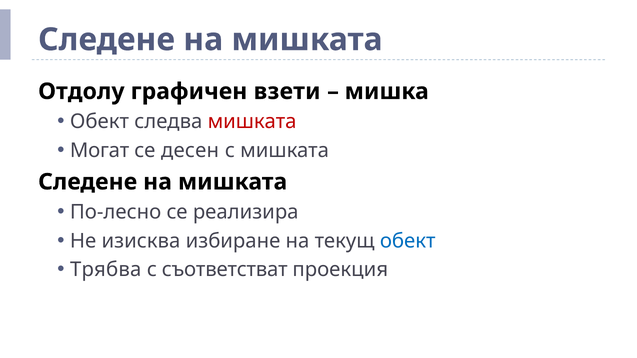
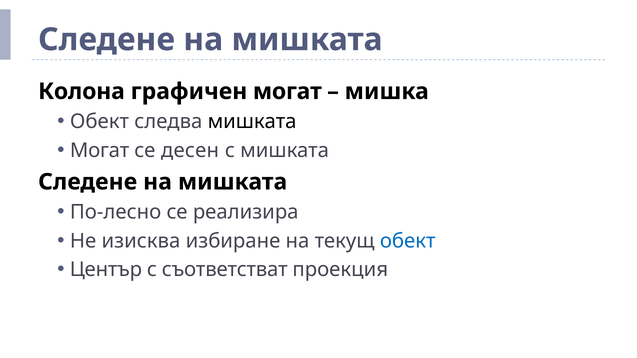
Отдолу: Отдолу -> Колона (81, 92)
графичен взети: взети -> могат (287, 92)
мишката colour: red -> black (252, 122)
Трябва: Трябва -> Център (106, 270)
